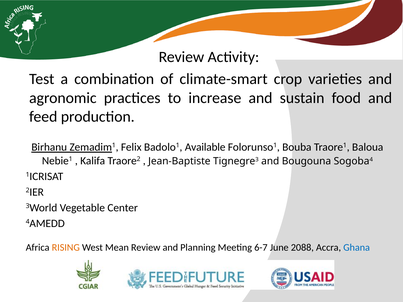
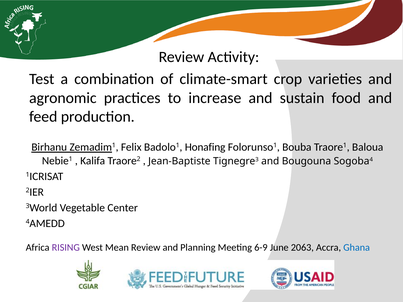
Available: Available -> Honafing (205, 147)
RISING colour: orange -> purple (66, 248)
6-7: 6-7 -> 6-9 (261, 248)
2088: 2088 -> 2063 (302, 248)
